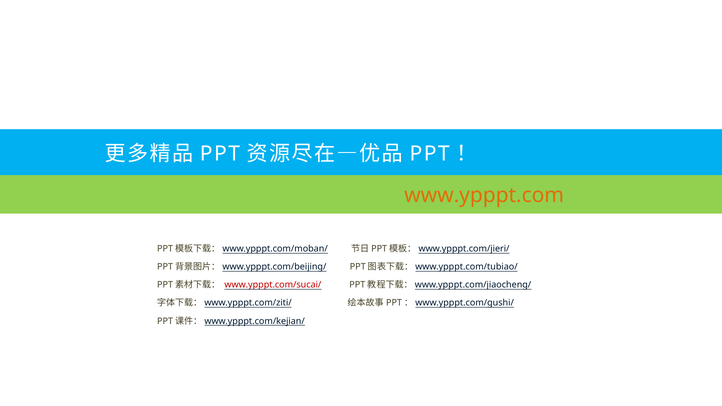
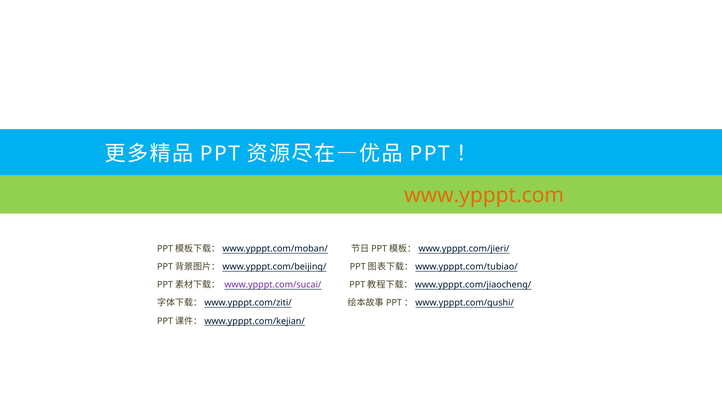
www.ypppt.com/sucai/ colour: red -> purple (273, 285)
